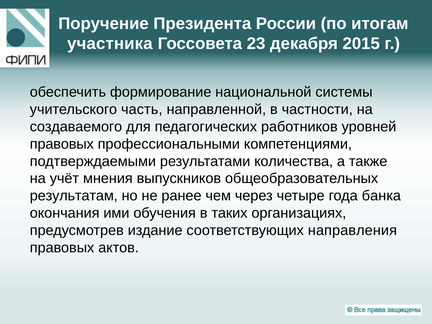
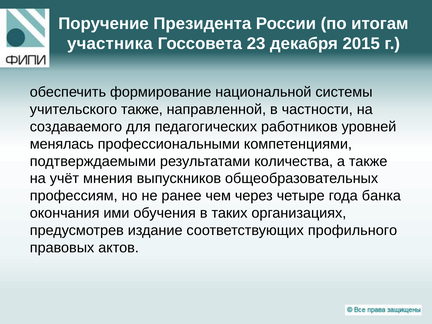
учительского часть: часть -> также (142, 109)
правовых: правовых -> менялась (62, 144)
результатам: результатам -> профессиям (74, 196)
направления: направления -> профильного (352, 230)
